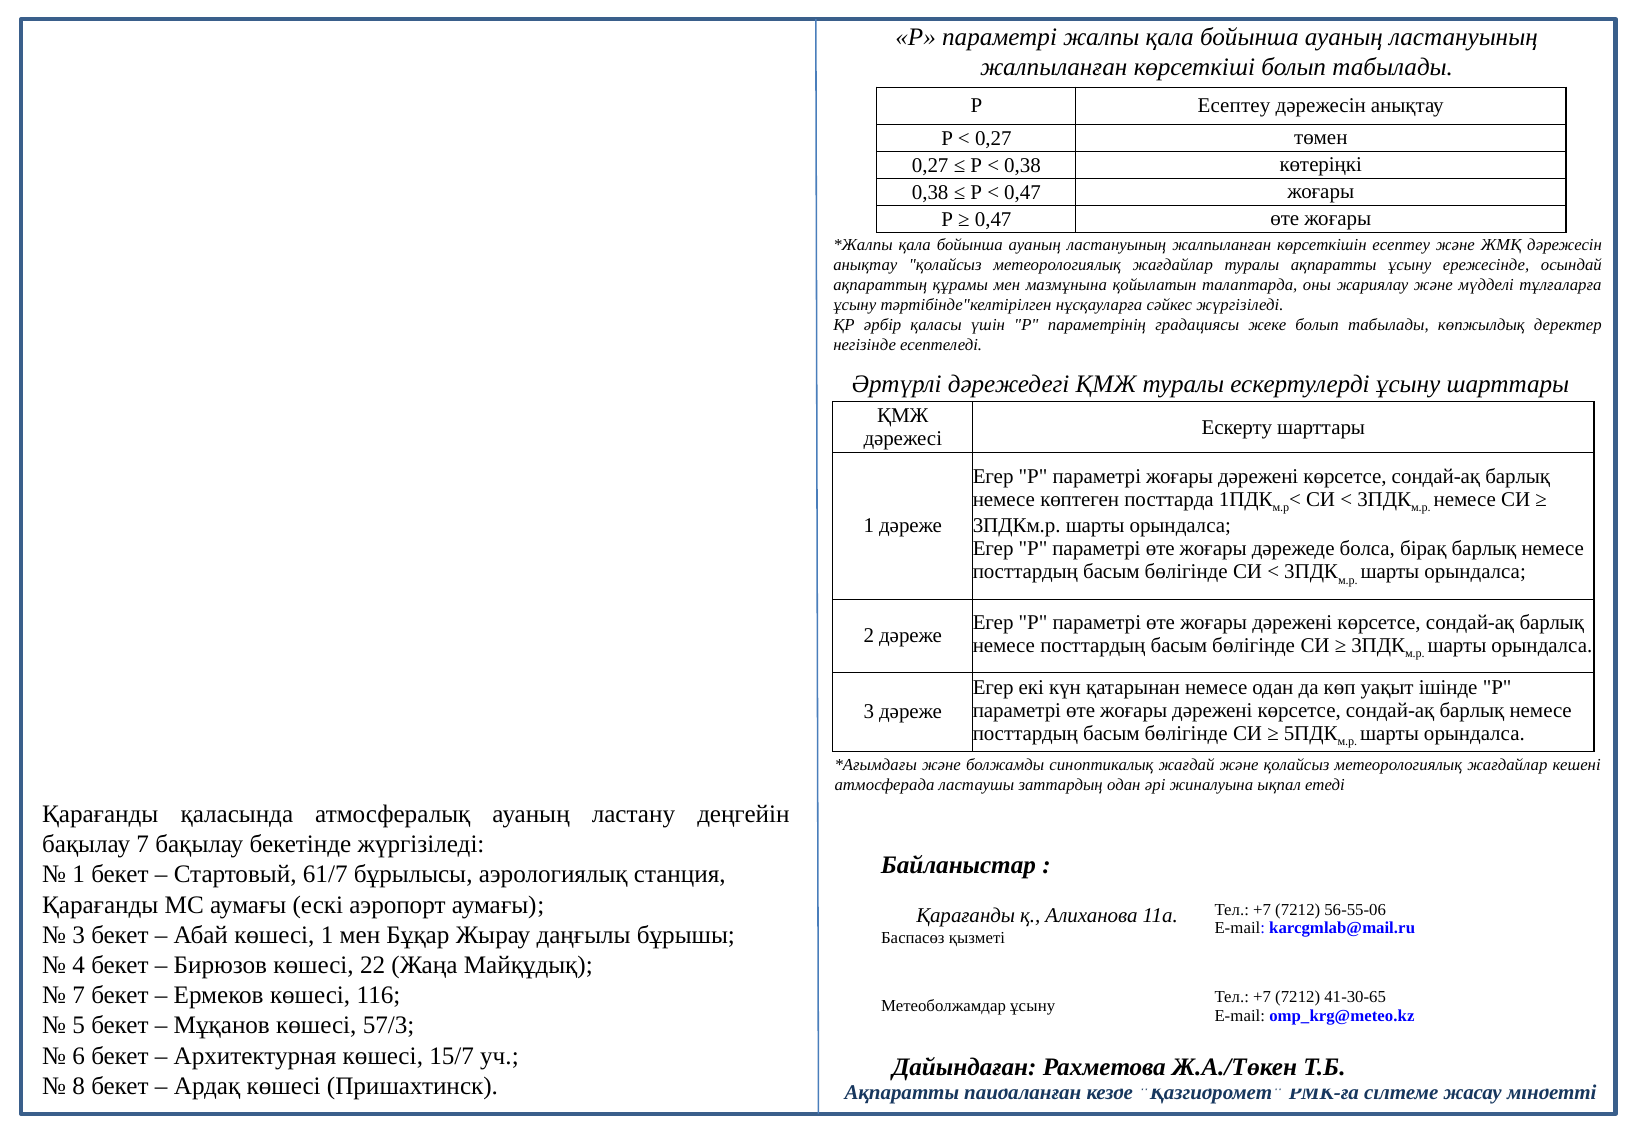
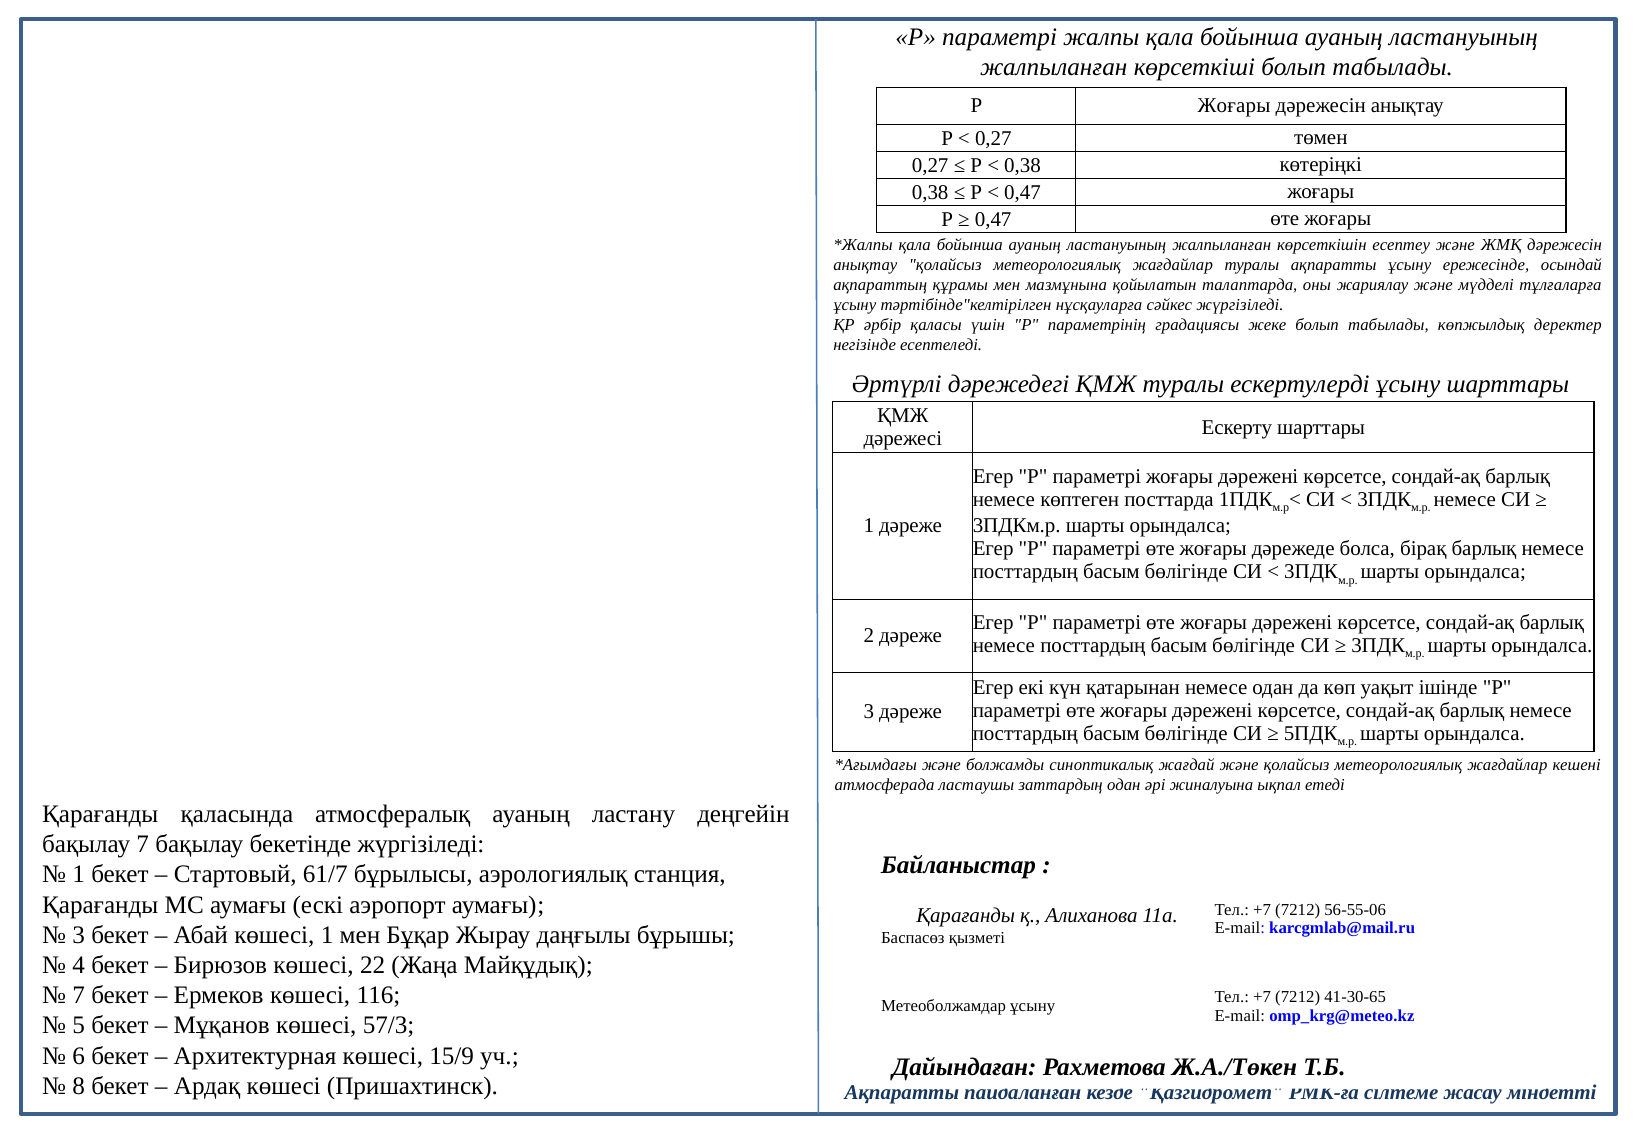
Р Есептеу: Есептеу -> Жоғары (1234, 106)
15/7: 15/7 -> 15/9 (452, 1056)
